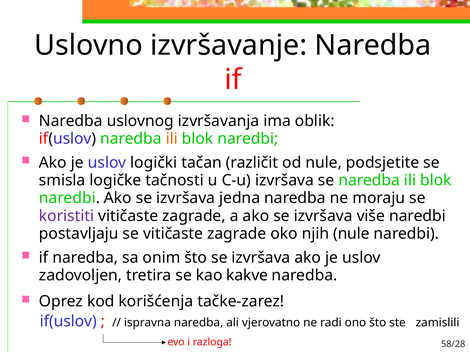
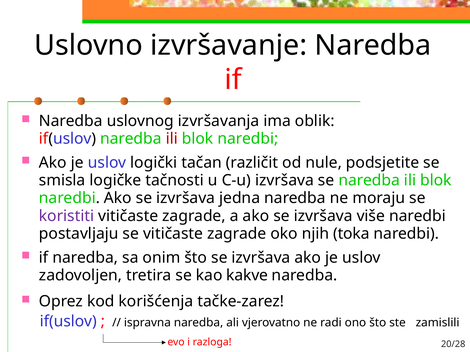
ili colour: orange -> red (172, 139)
njih nule: nule -> toka (351, 234)
58/28: 58/28 -> 20/28 (453, 345)
